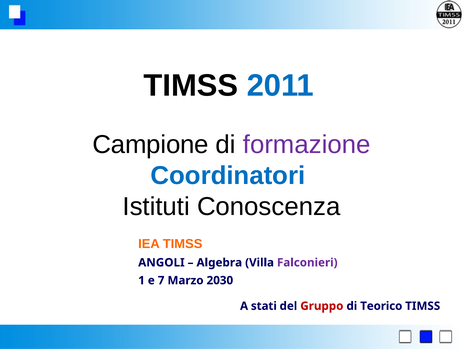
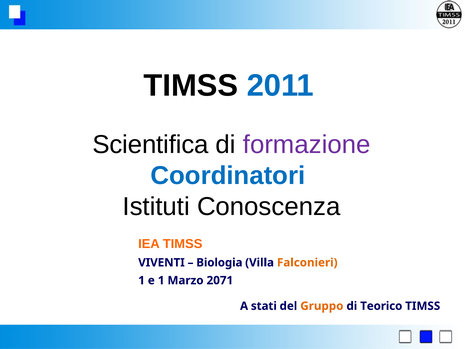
Campione: Campione -> Scientifica (151, 144)
ANGOLI: ANGOLI -> VIVENTI (161, 262)
Algebra: Algebra -> Biologia (219, 262)
Falconieri colour: purple -> orange (307, 262)
e 7: 7 -> 1 (161, 280)
2030: 2030 -> 2071 (220, 280)
Gruppo colour: red -> orange (322, 306)
